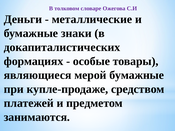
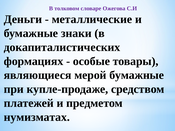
занимаются: занимаются -> нумизматах (37, 117)
